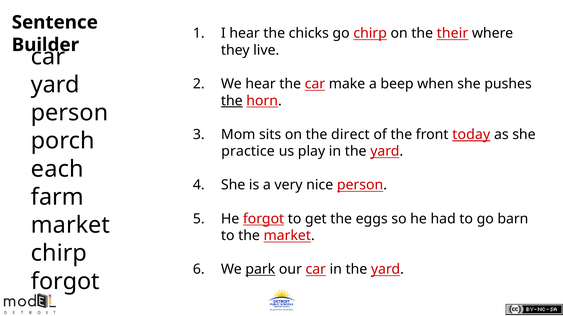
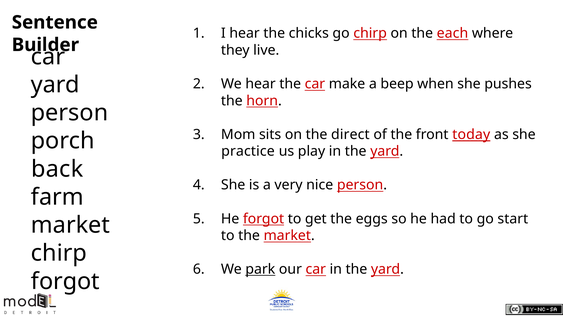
their: their -> each (452, 33)
the underline: present -> none (232, 101)
each: each -> back (57, 169)
barn: barn -> start (513, 219)
